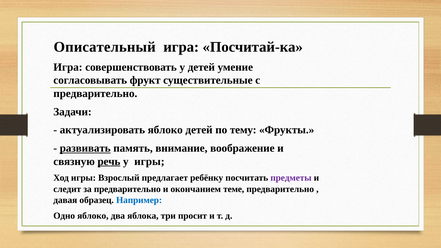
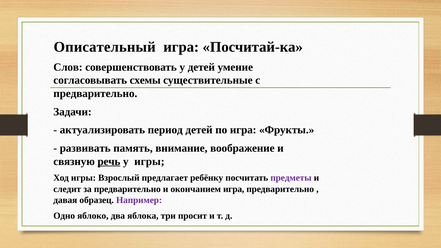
Игра: Игра -> Слов (68, 67)
фрукт: фрукт -> схемы (145, 80)
актуализировать яблоко: яблоко -> период (165, 130)
по тему: тему -> игра (243, 130)
развивать underline: present -> none (85, 148)
окончанием теме: теме -> игра (234, 189)
Например colour: blue -> purple (139, 200)
